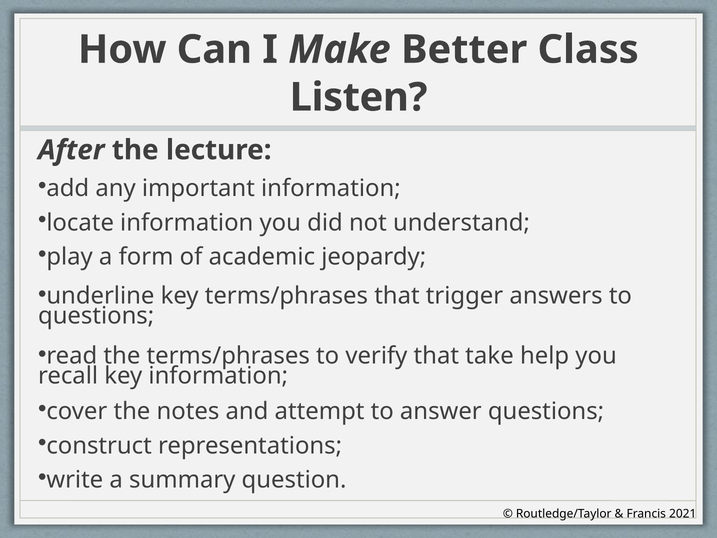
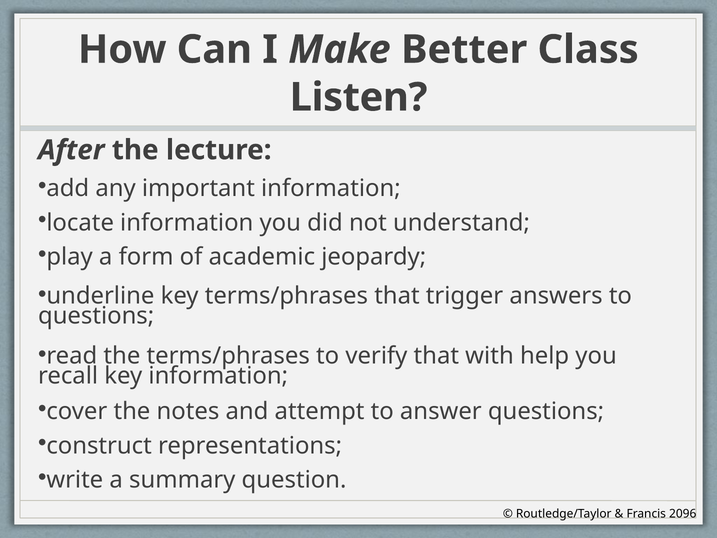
take: take -> with (490, 356)
2021: 2021 -> 2096 (683, 513)
